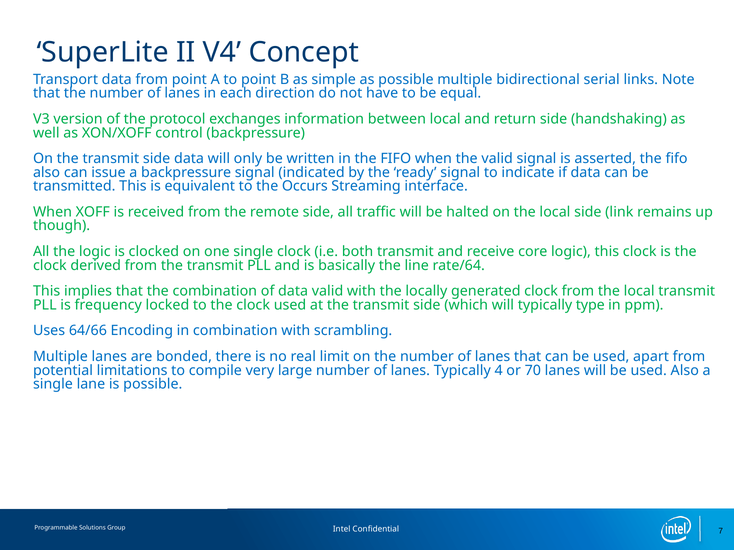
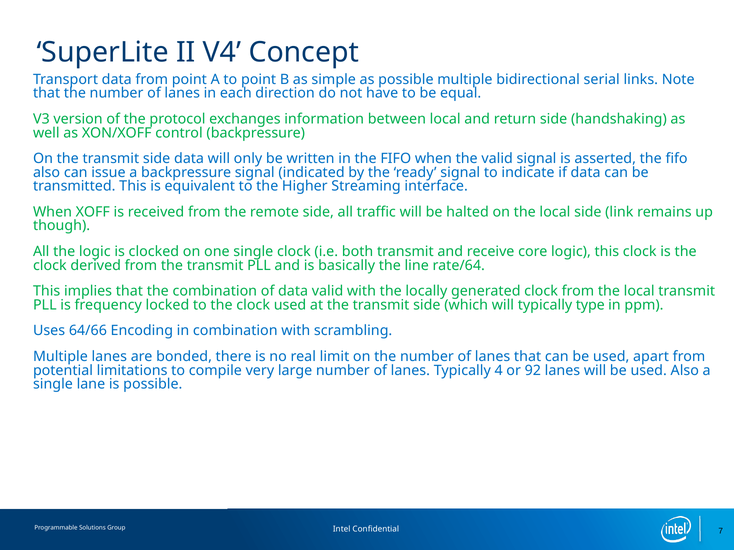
Occurs: Occurs -> Higher (305, 186)
70: 70 -> 92 (533, 371)
